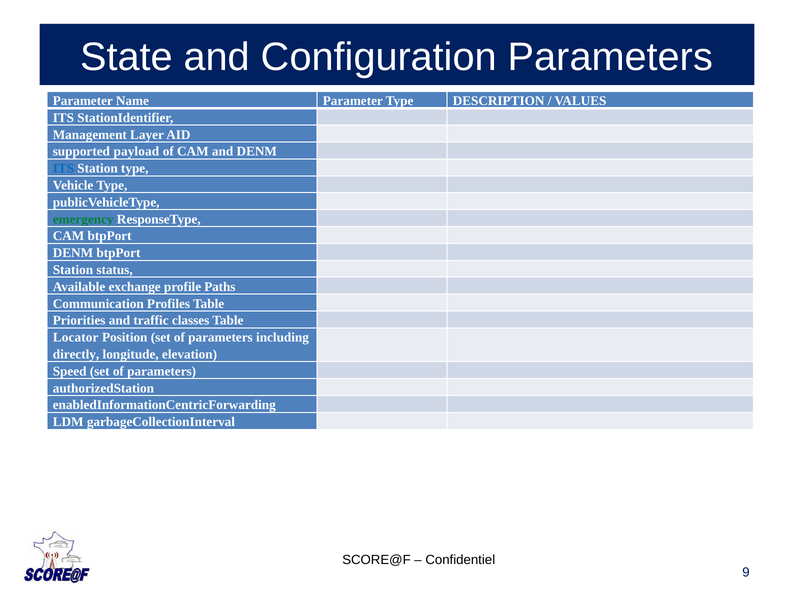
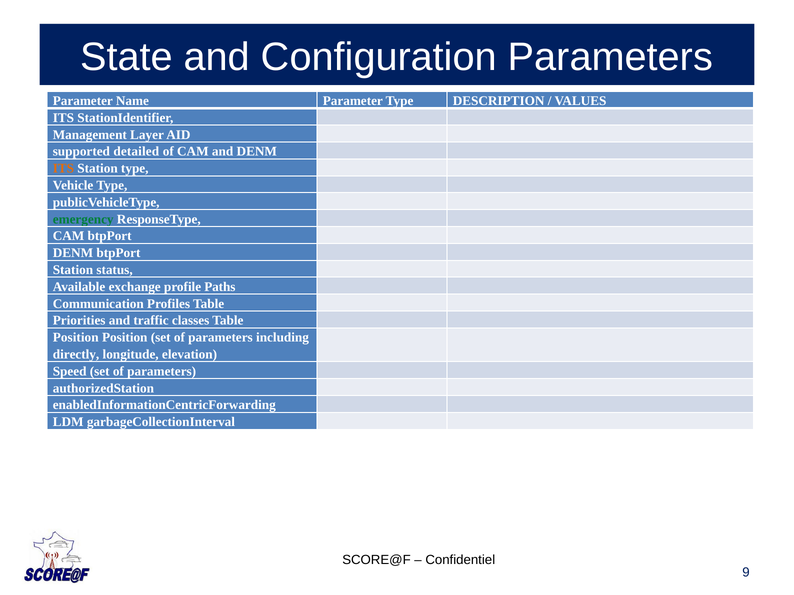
payload: payload -> detailed (136, 152)
ITS colour: blue -> orange (63, 169)
Locator: Locator -> Position (76, 338)
